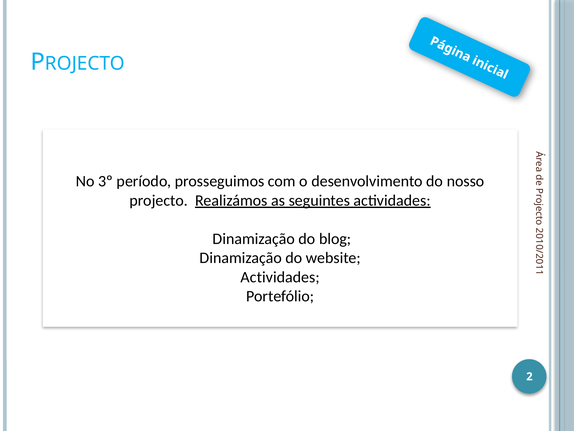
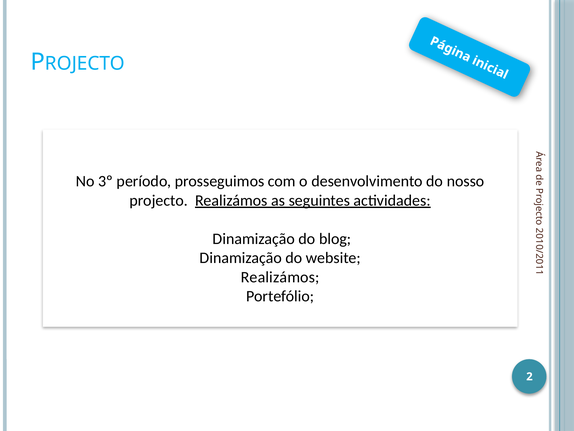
Actividades: Actividades -> Realizámos (280, 277)
